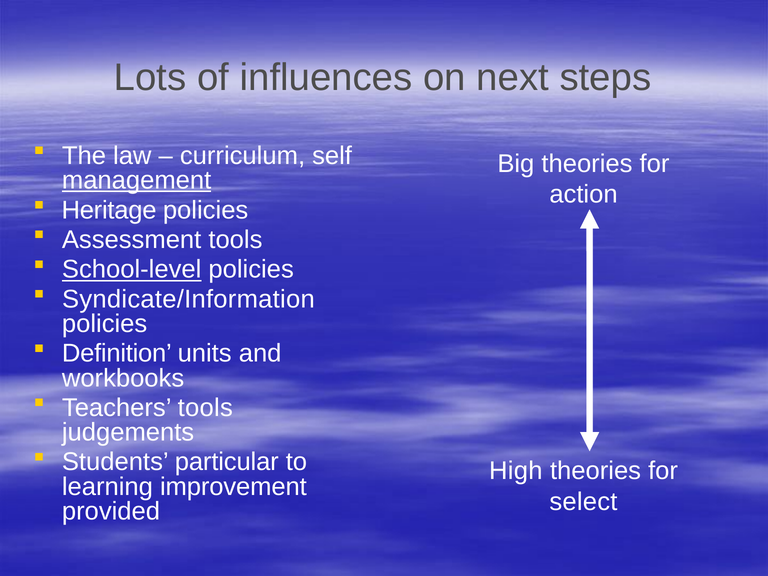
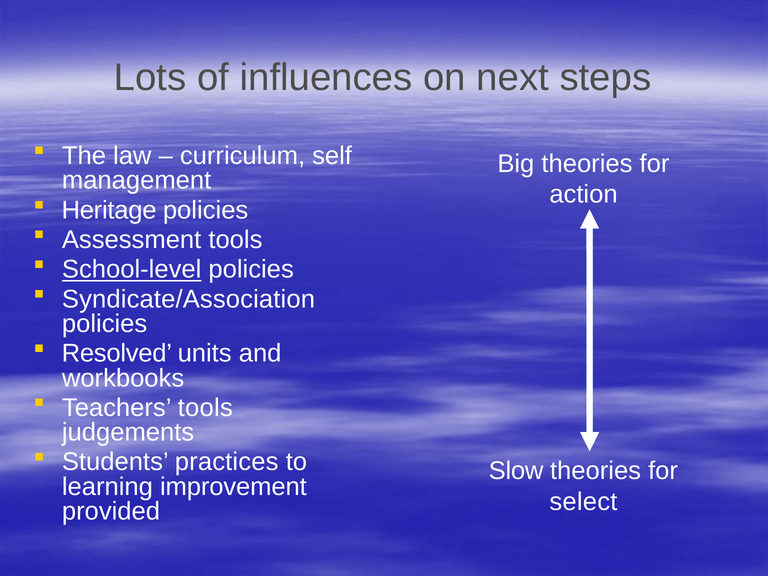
management underline: present -> none (137, 180)
Syndicate/Information: Syndicate/Information -> Syndicate/Association (188, 299)
Definition: Definition -> Resolved (117, 353)
particular: particular -> practices (227, 462)
High: High -> Slow (516, 471)
